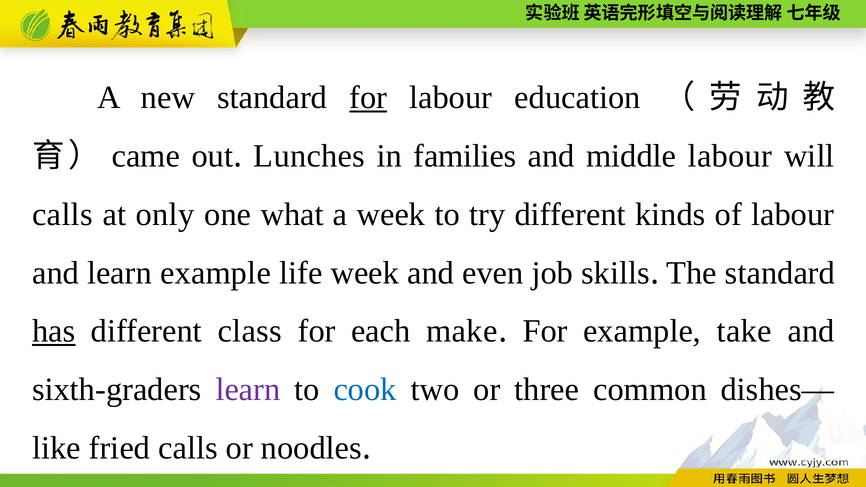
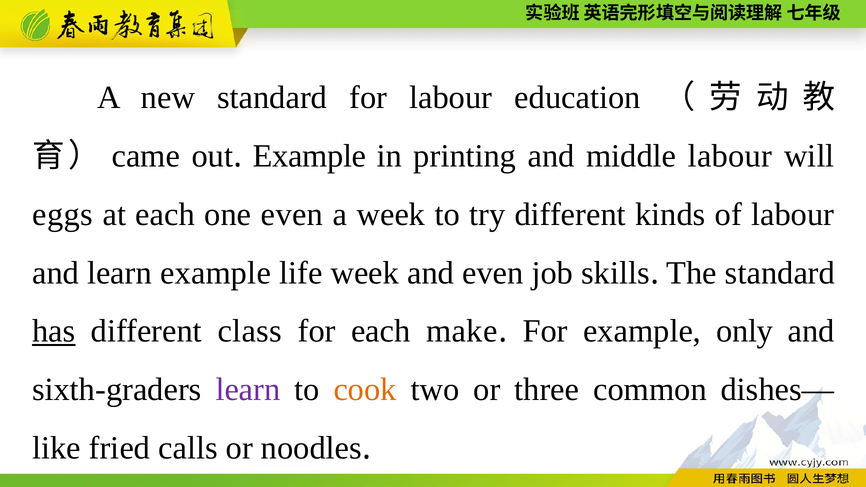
for underline: present -> none (368, 98)
Lunches: Lunches -> Example (309, 156)
families: families -> printing (465, 156)
calls: calls -> eggs (63, 214)
at only: only -> each (165, 214)
one what: what -> even (292, 214)
take: take -> only (745, 331)
cook colour: blue -> orange (365, 390)
